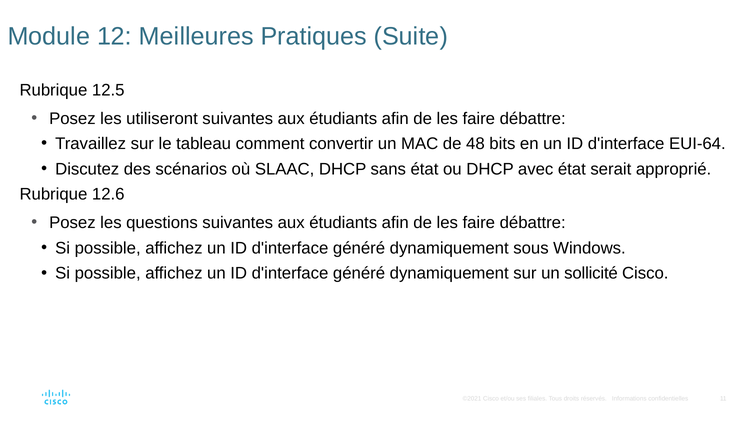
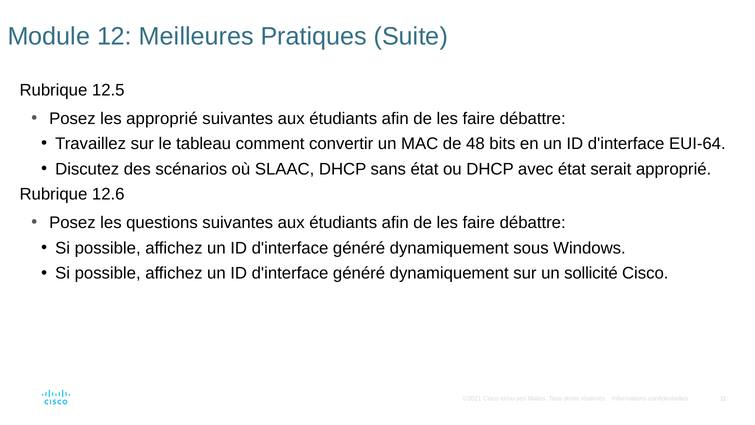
les utiliseront: utiliseront -> approprié (162, 119)
